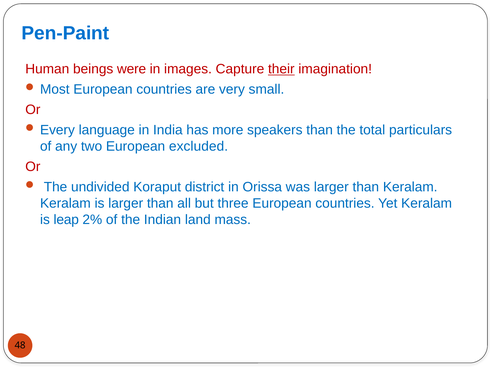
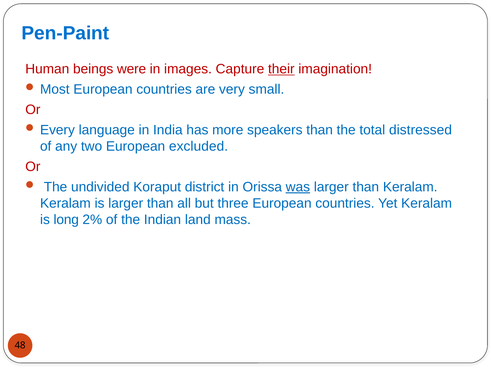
particulars: particulars -> distressed (421, 130)
was underline: none -> present (298, 187)
leap: leap -> long (66, 220)
